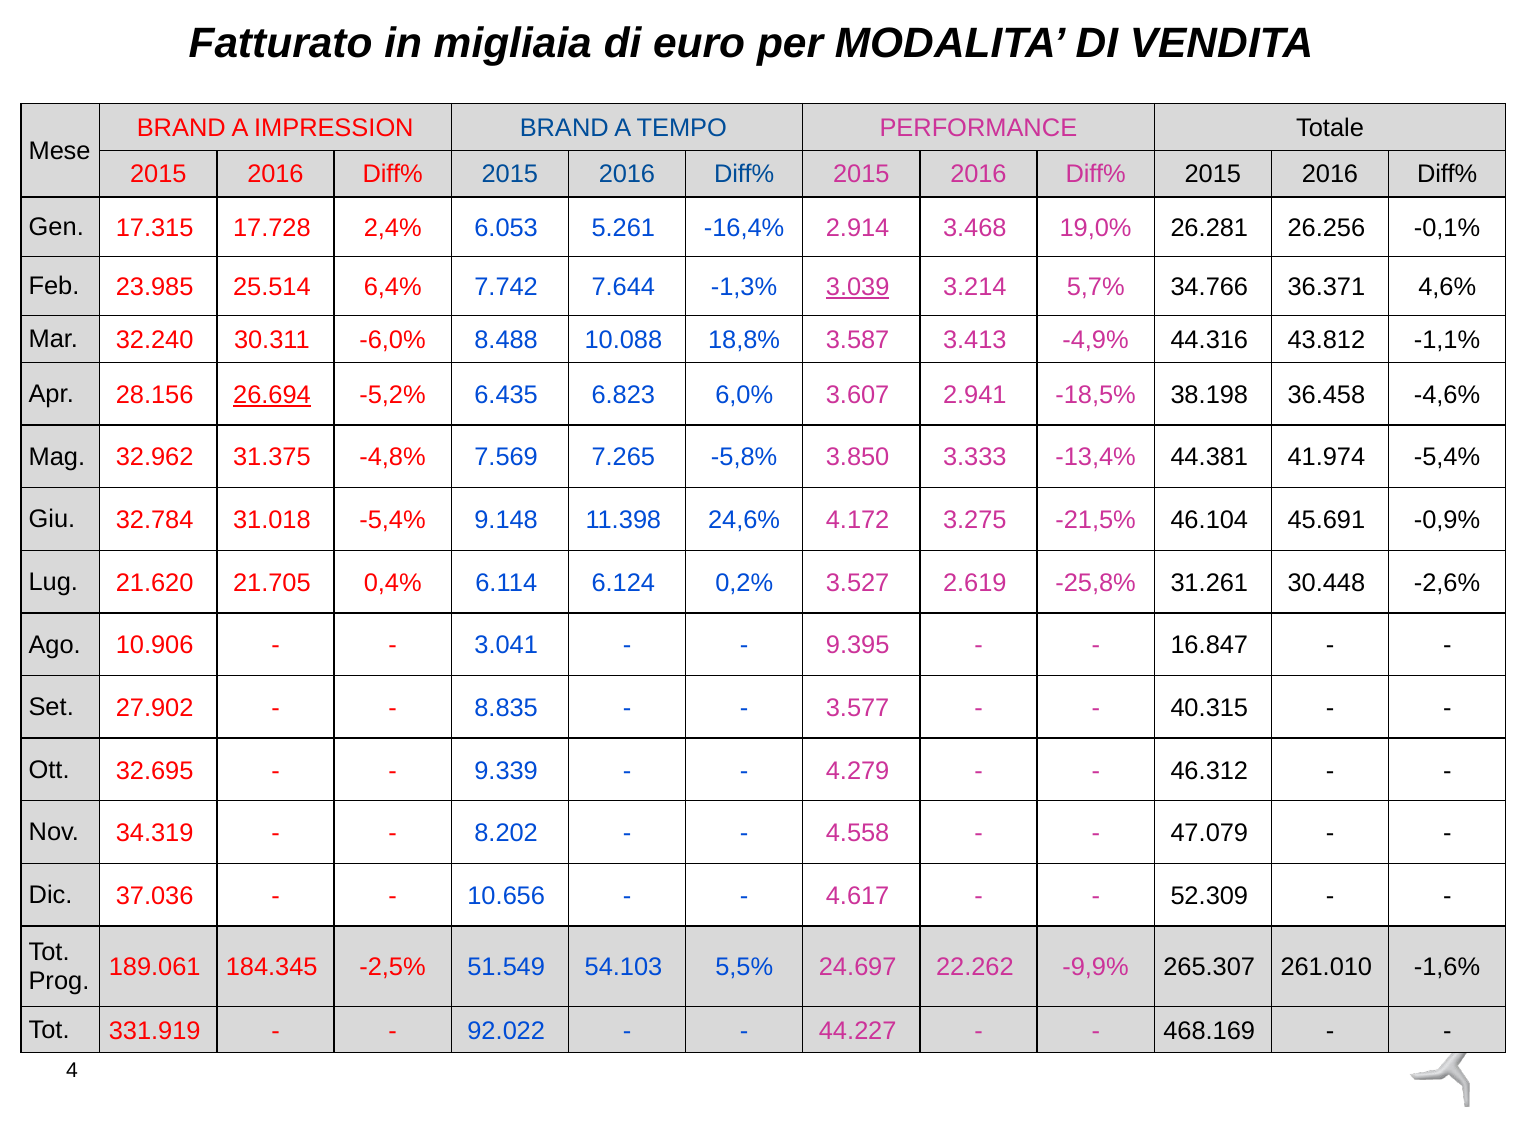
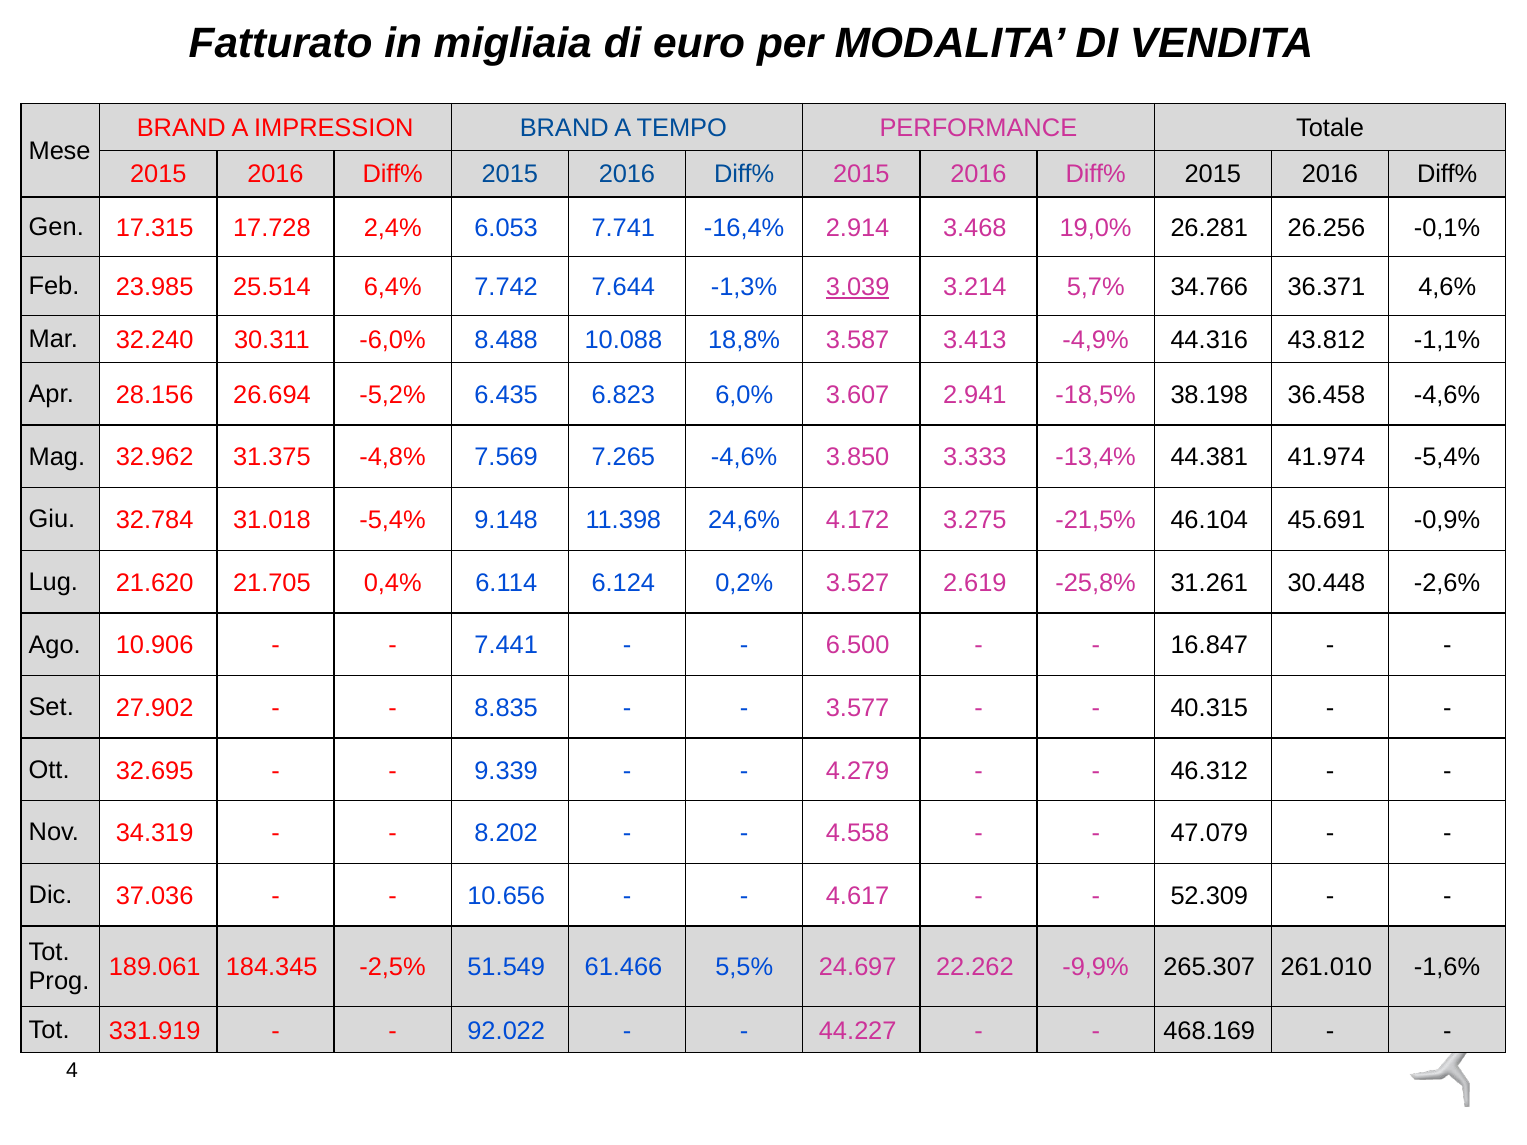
5.261: 5.261 -> 7.741 (623, 228)
26.694 underline: present -> none (272, 395)
7.265 -5,8%: -5,8% -> -4,6% (744, 458)
3.041: 3.041 -> 7.441 (506, 646)
9.395: 9.395 -> 6.500 (858, 646)
54.103: 54.103 -> 61.466 (623, 968)
